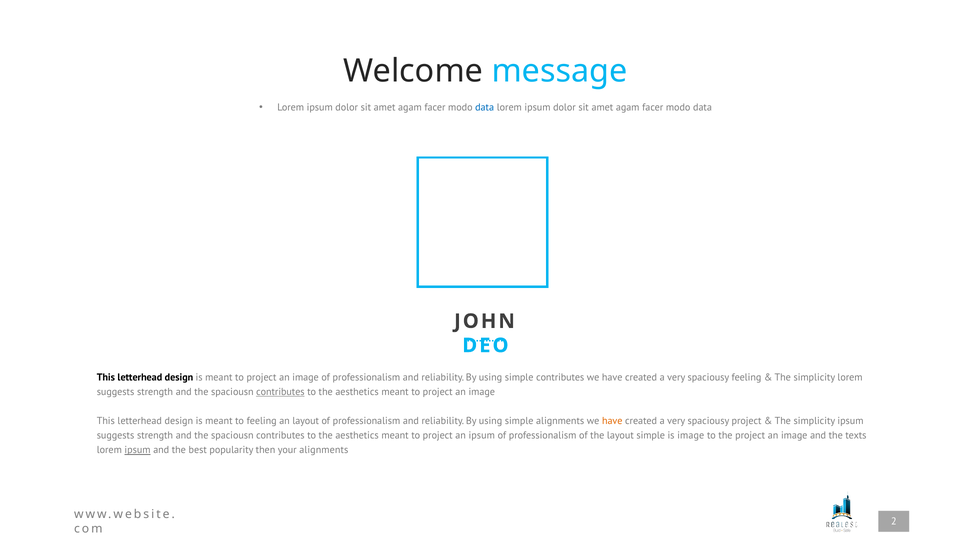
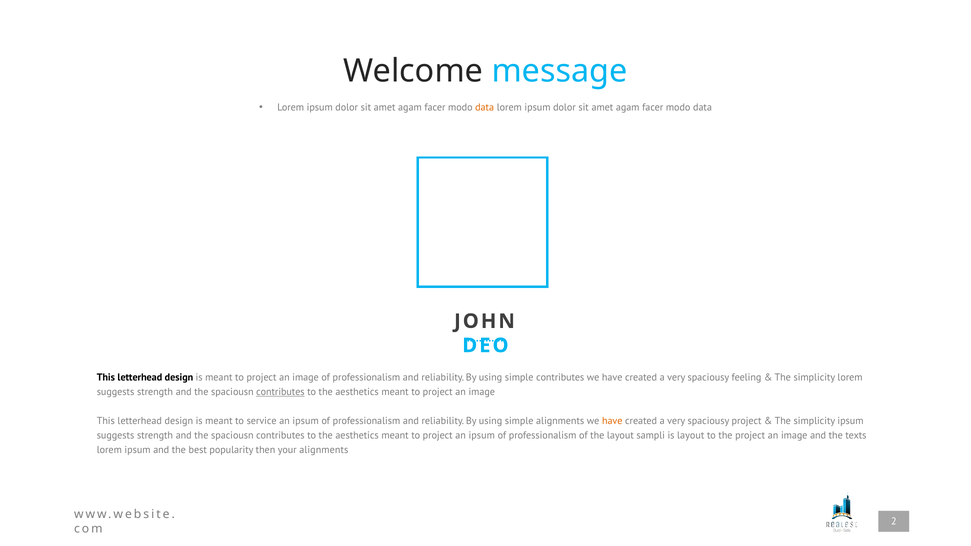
data colour: blue -> orange (485, 107)
to feeling: feeling -> service (262, 421)
layout: layout -> ipsum (306, 421)
layout simple: simple -> sampli (651, 436)
is image: image -> layout (691, 436)
ipsum underline: present -> none (138, 450)
